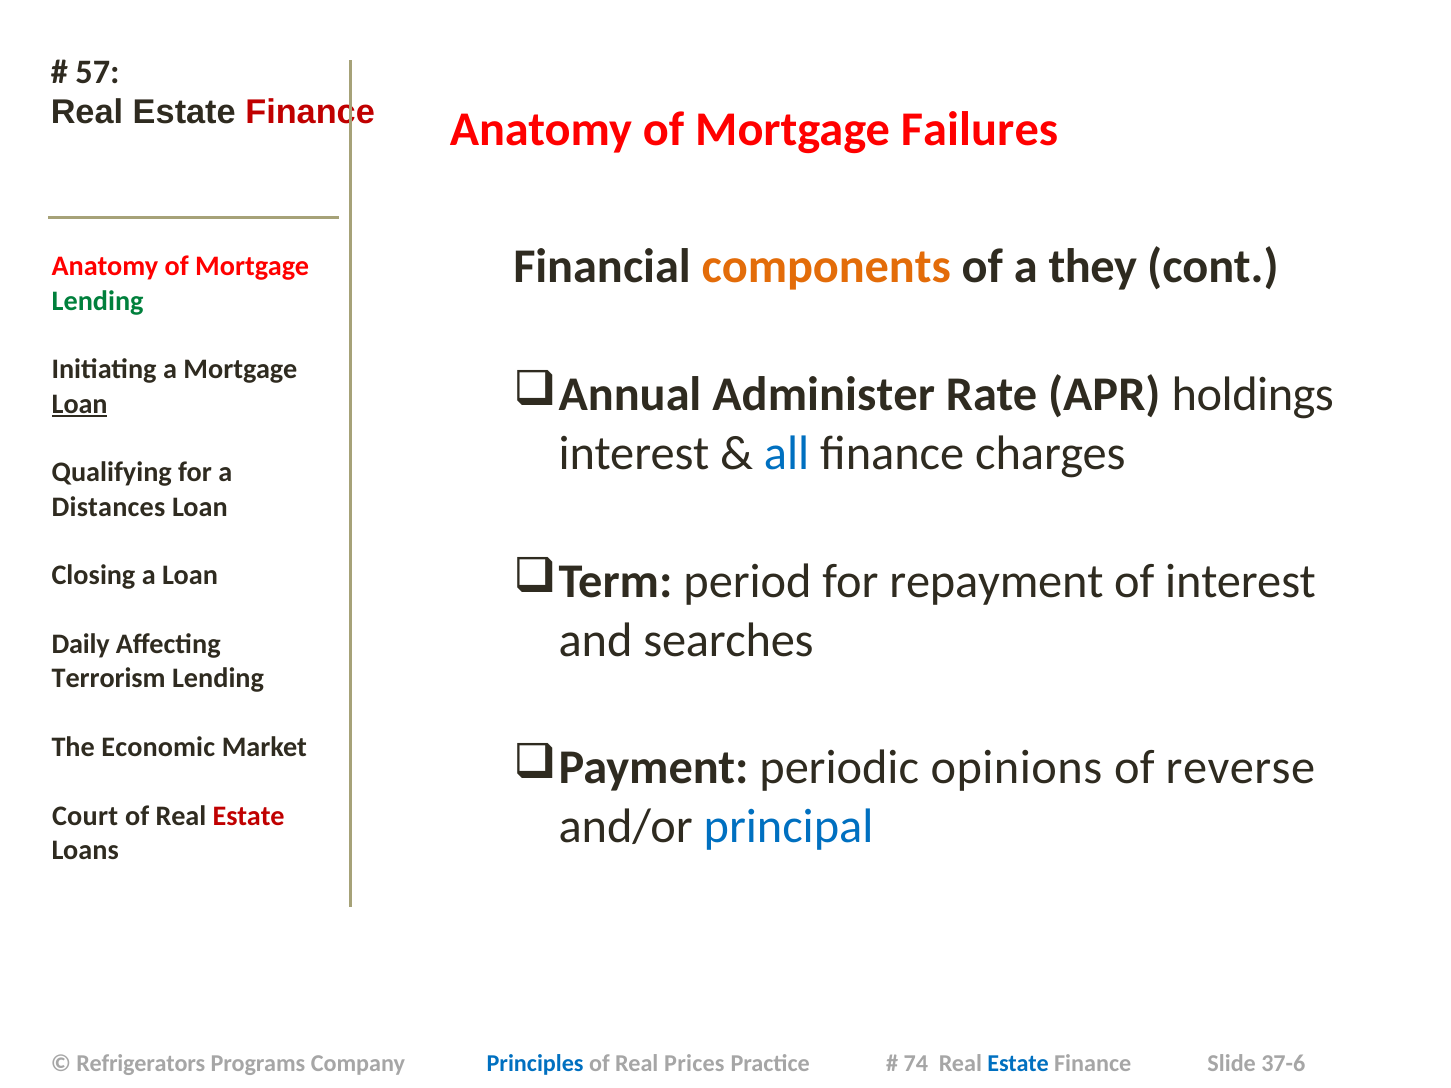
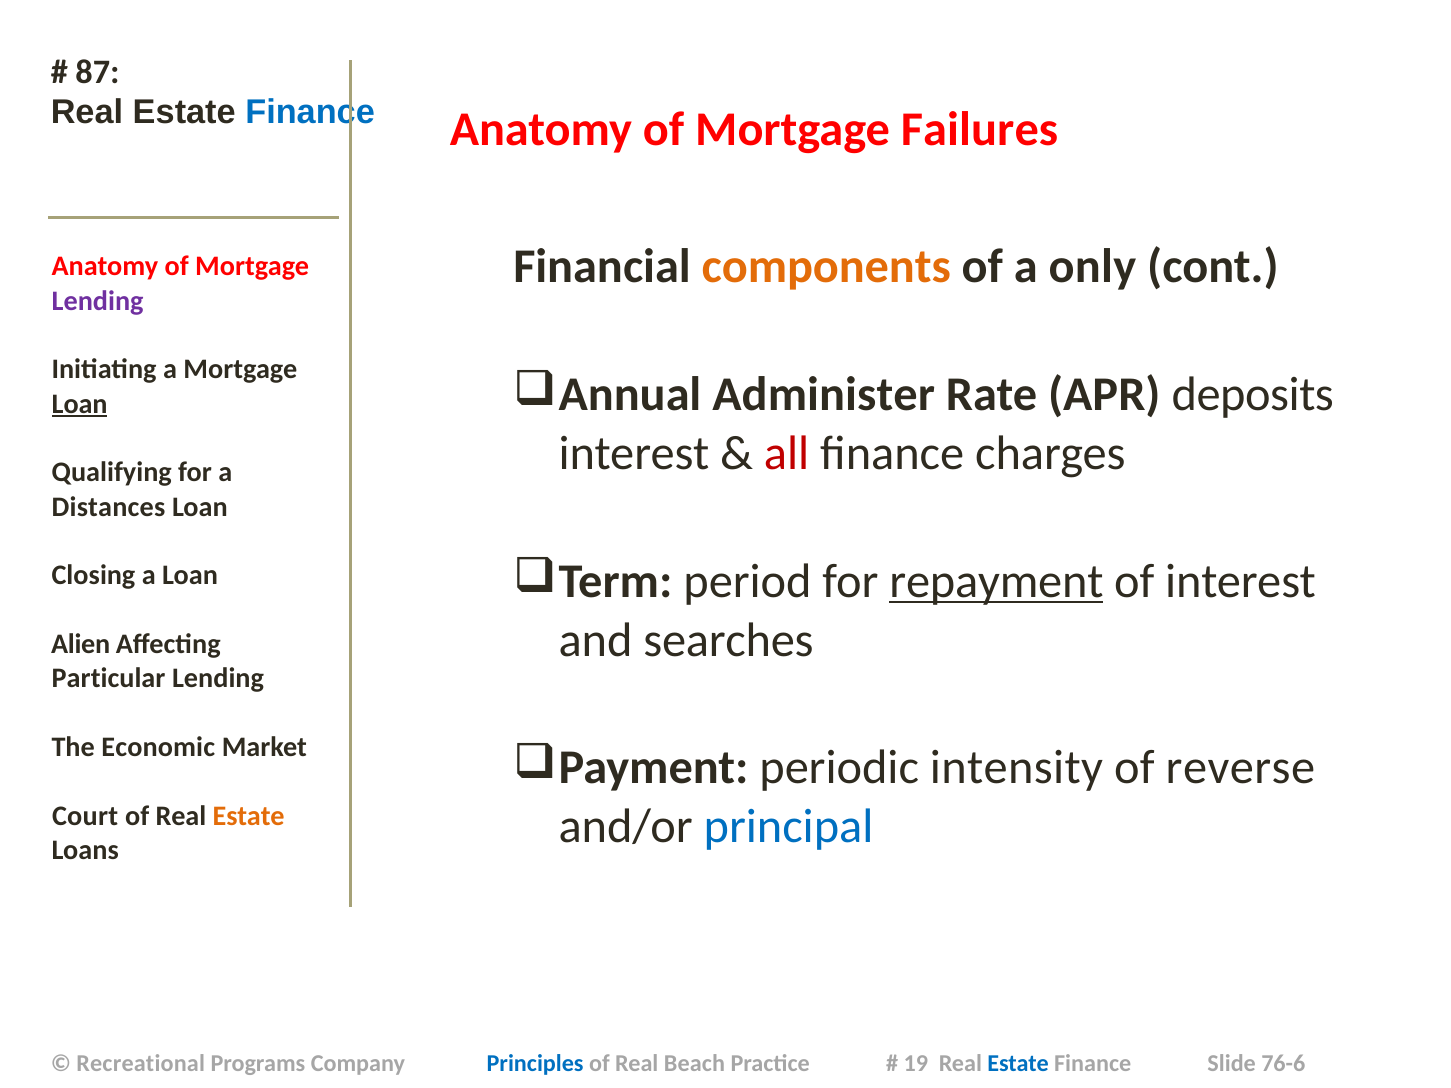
57: 57 -> 87 (98, 72)
Finance colour: red -> blue (310, 112)
they: they -> only (1092, 267)
Lending colour: green -> purple (98, 301)
holdings: holdings -> deposits (1253, 395)
all colour: blue -> red (787, 454)
repayment underline: none -> present (996, 581)
Daily: Daily -> Alien (81, 644)
Terrorism: Terrorism -> Particular (109, 679)
opinions: opinions -> intensity (1016, 768)
Estate colour: red -> orange (249, 816)
Refrigerators: Refrigerators -> Recreational (141, 1064)
Prices: Prices -> Beach (694, 1064)
74: 74 -> 19 (916, 1064)
37-6: 37-6 -> 76-6 (1283, 1064)
